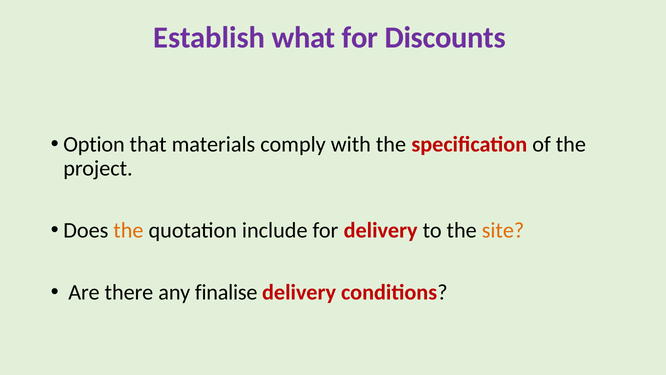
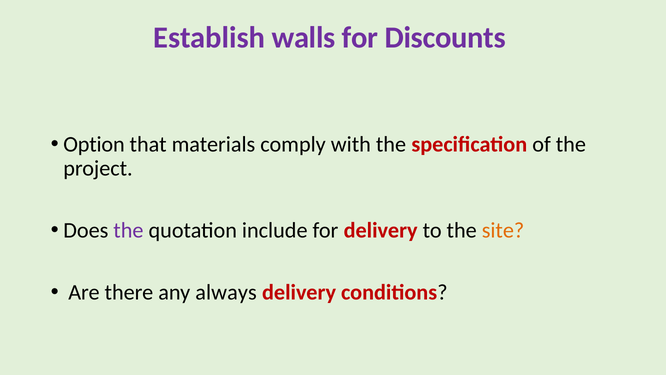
what: what -> walls (304, 38)
the colour: orange -> purple (128, 230)
finalise: finalise -> always (226, 292)
